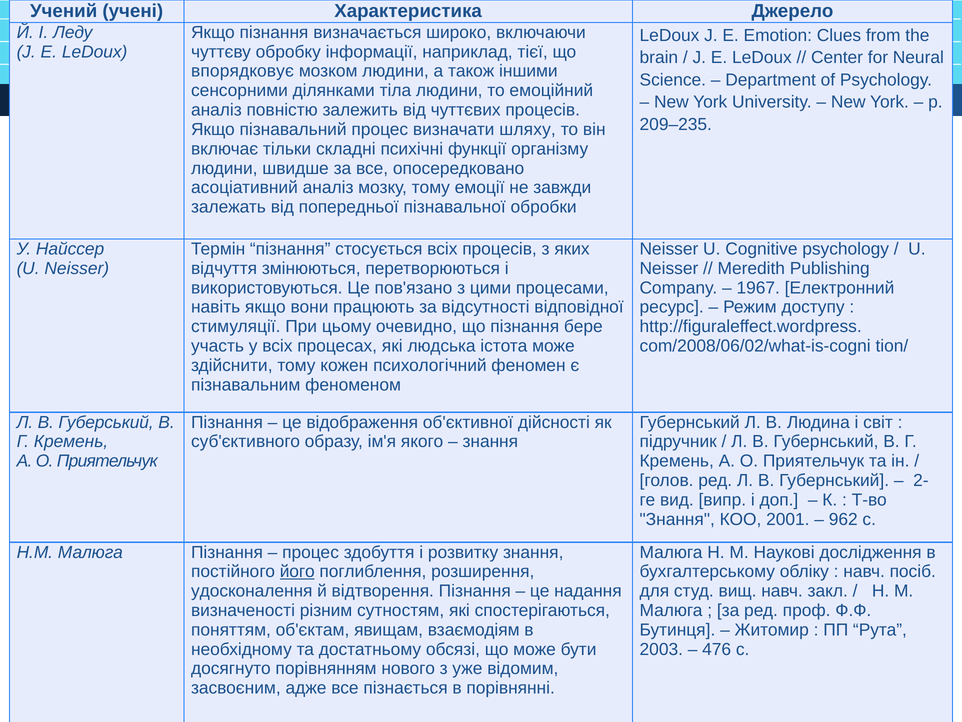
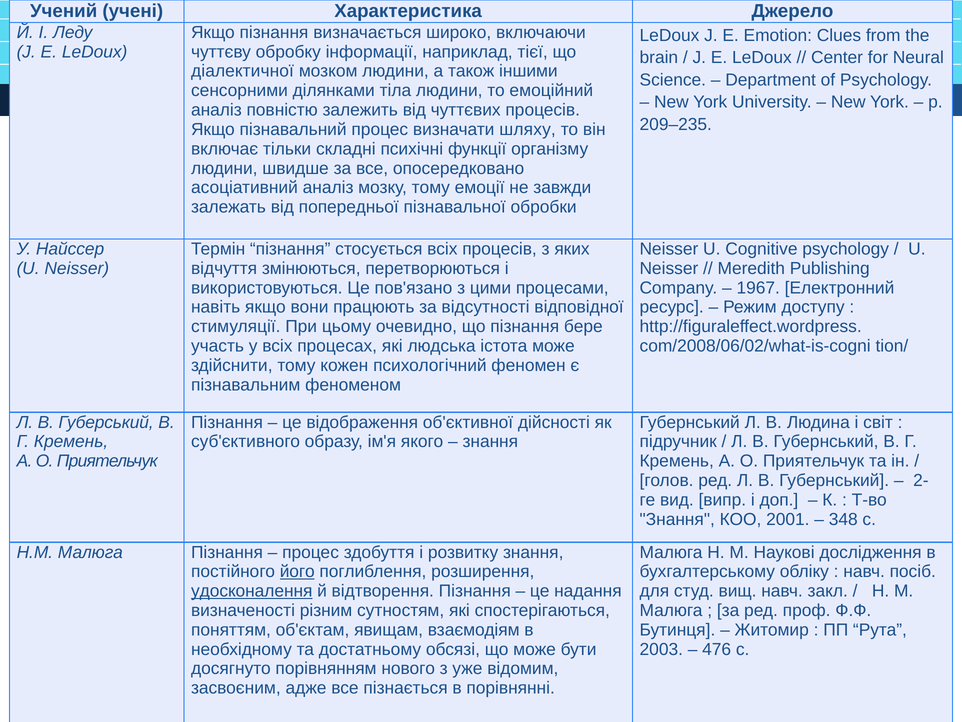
впорядковує: впорядковує -> діалектичної (243, 71)
962: 962 -> 348 (843, 519)
удосконалення underline: none -> present (252, 591)
